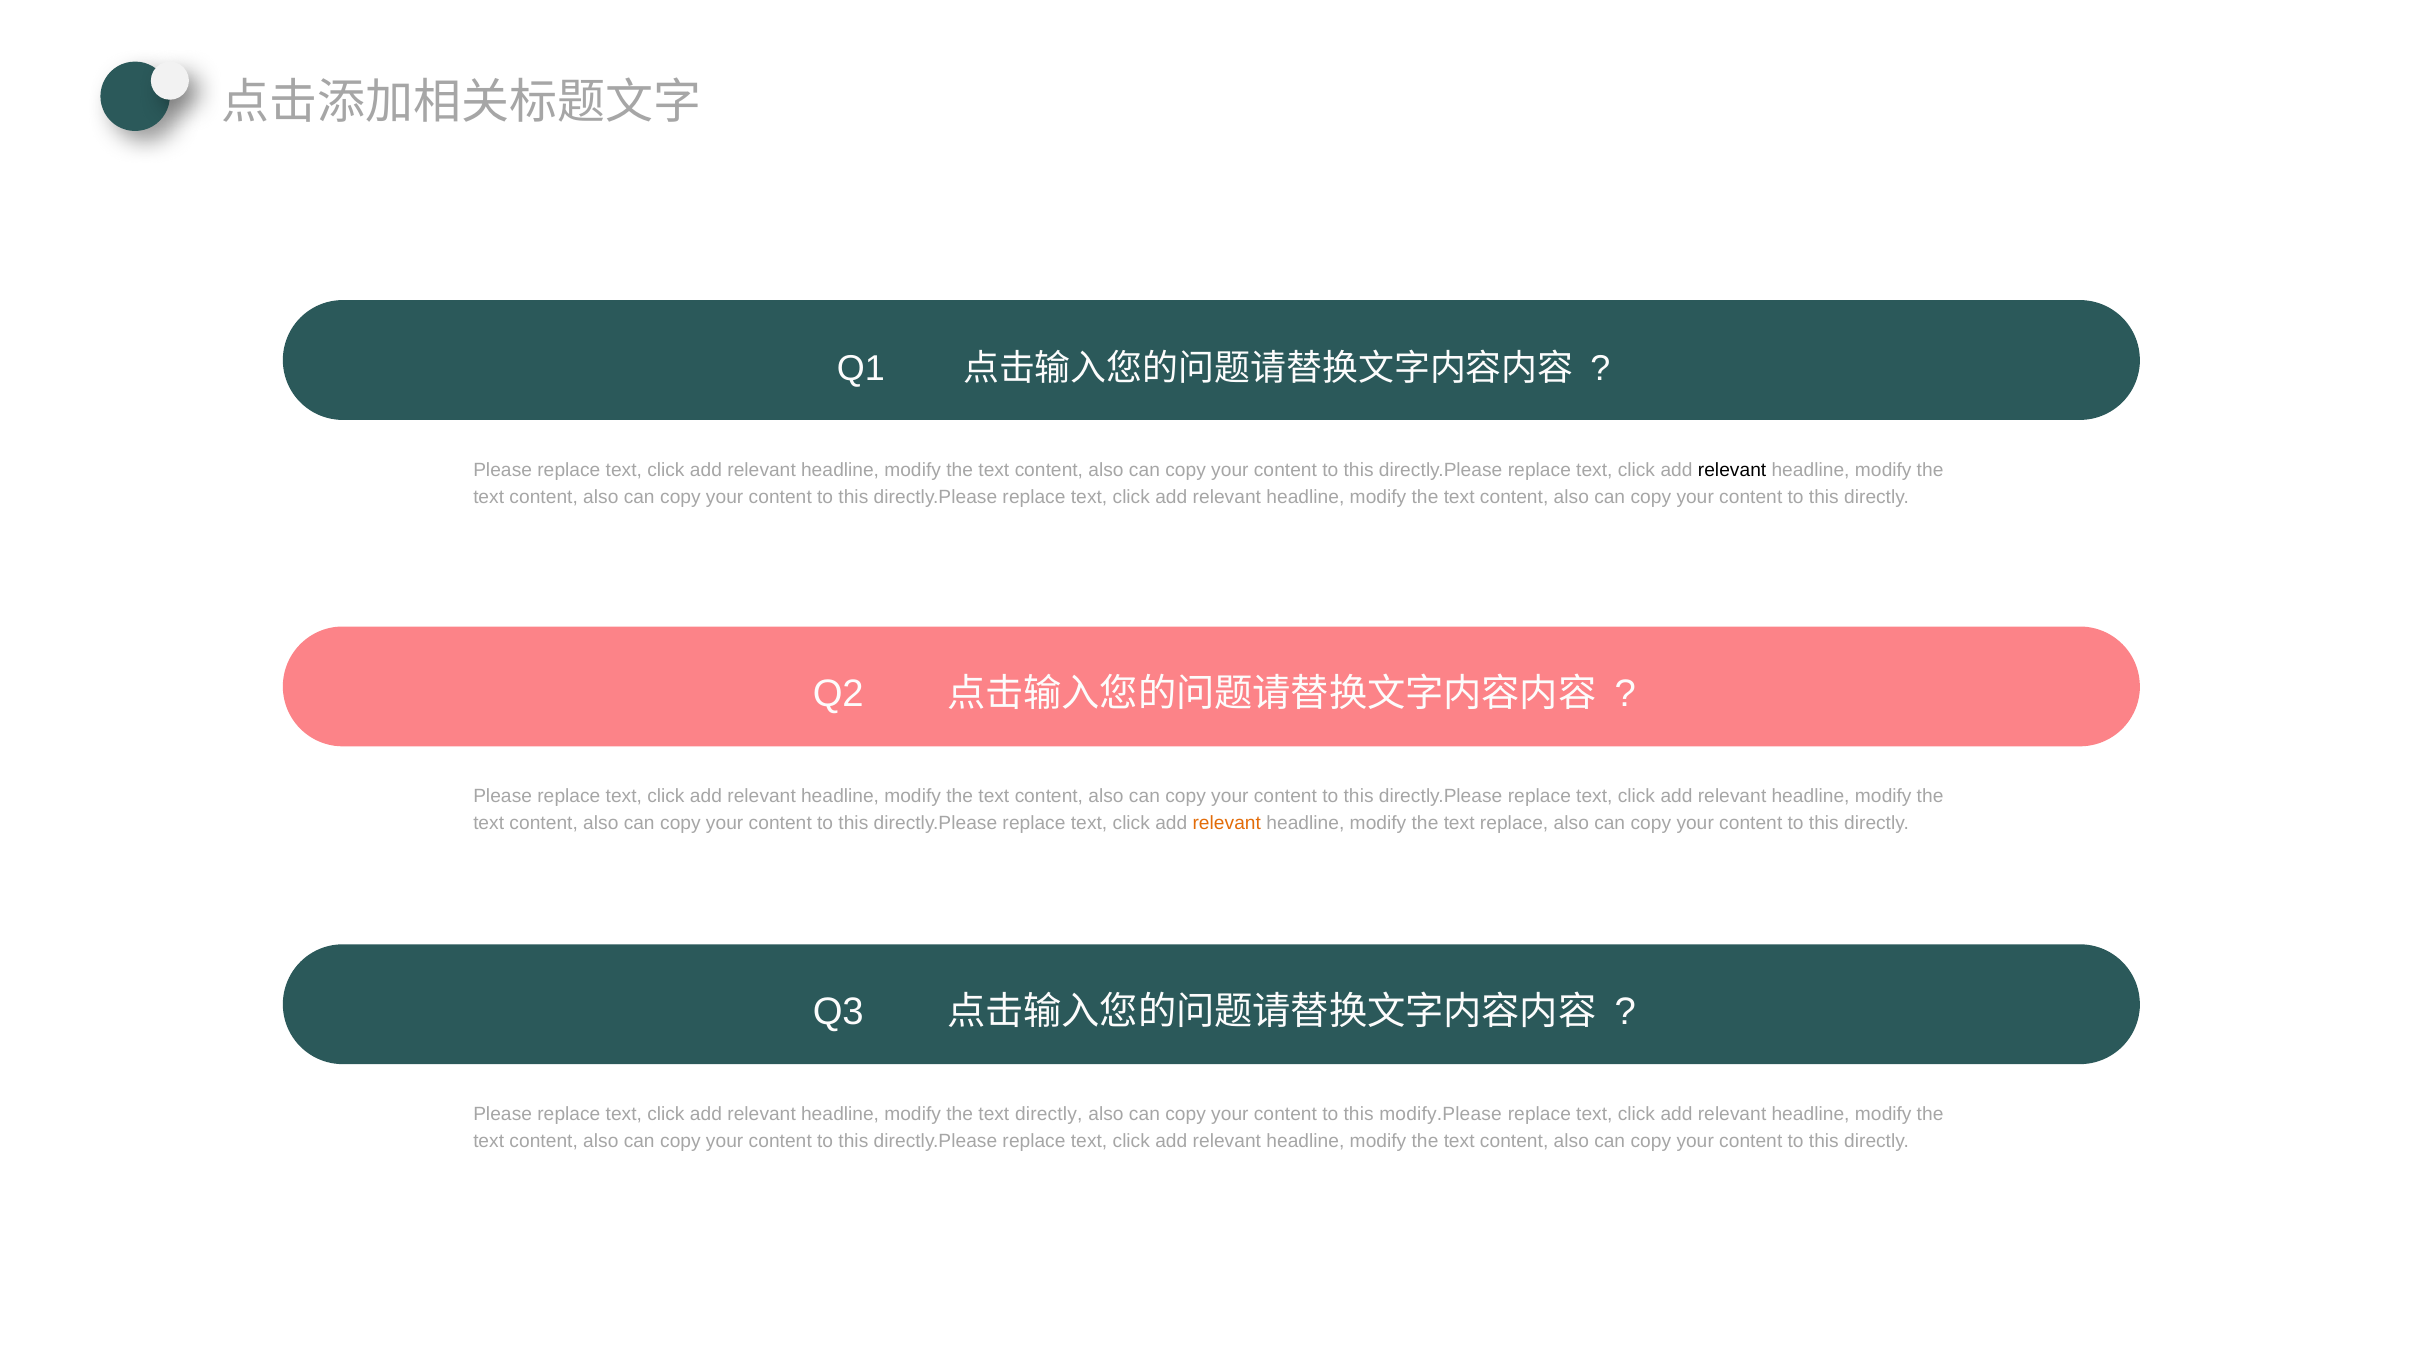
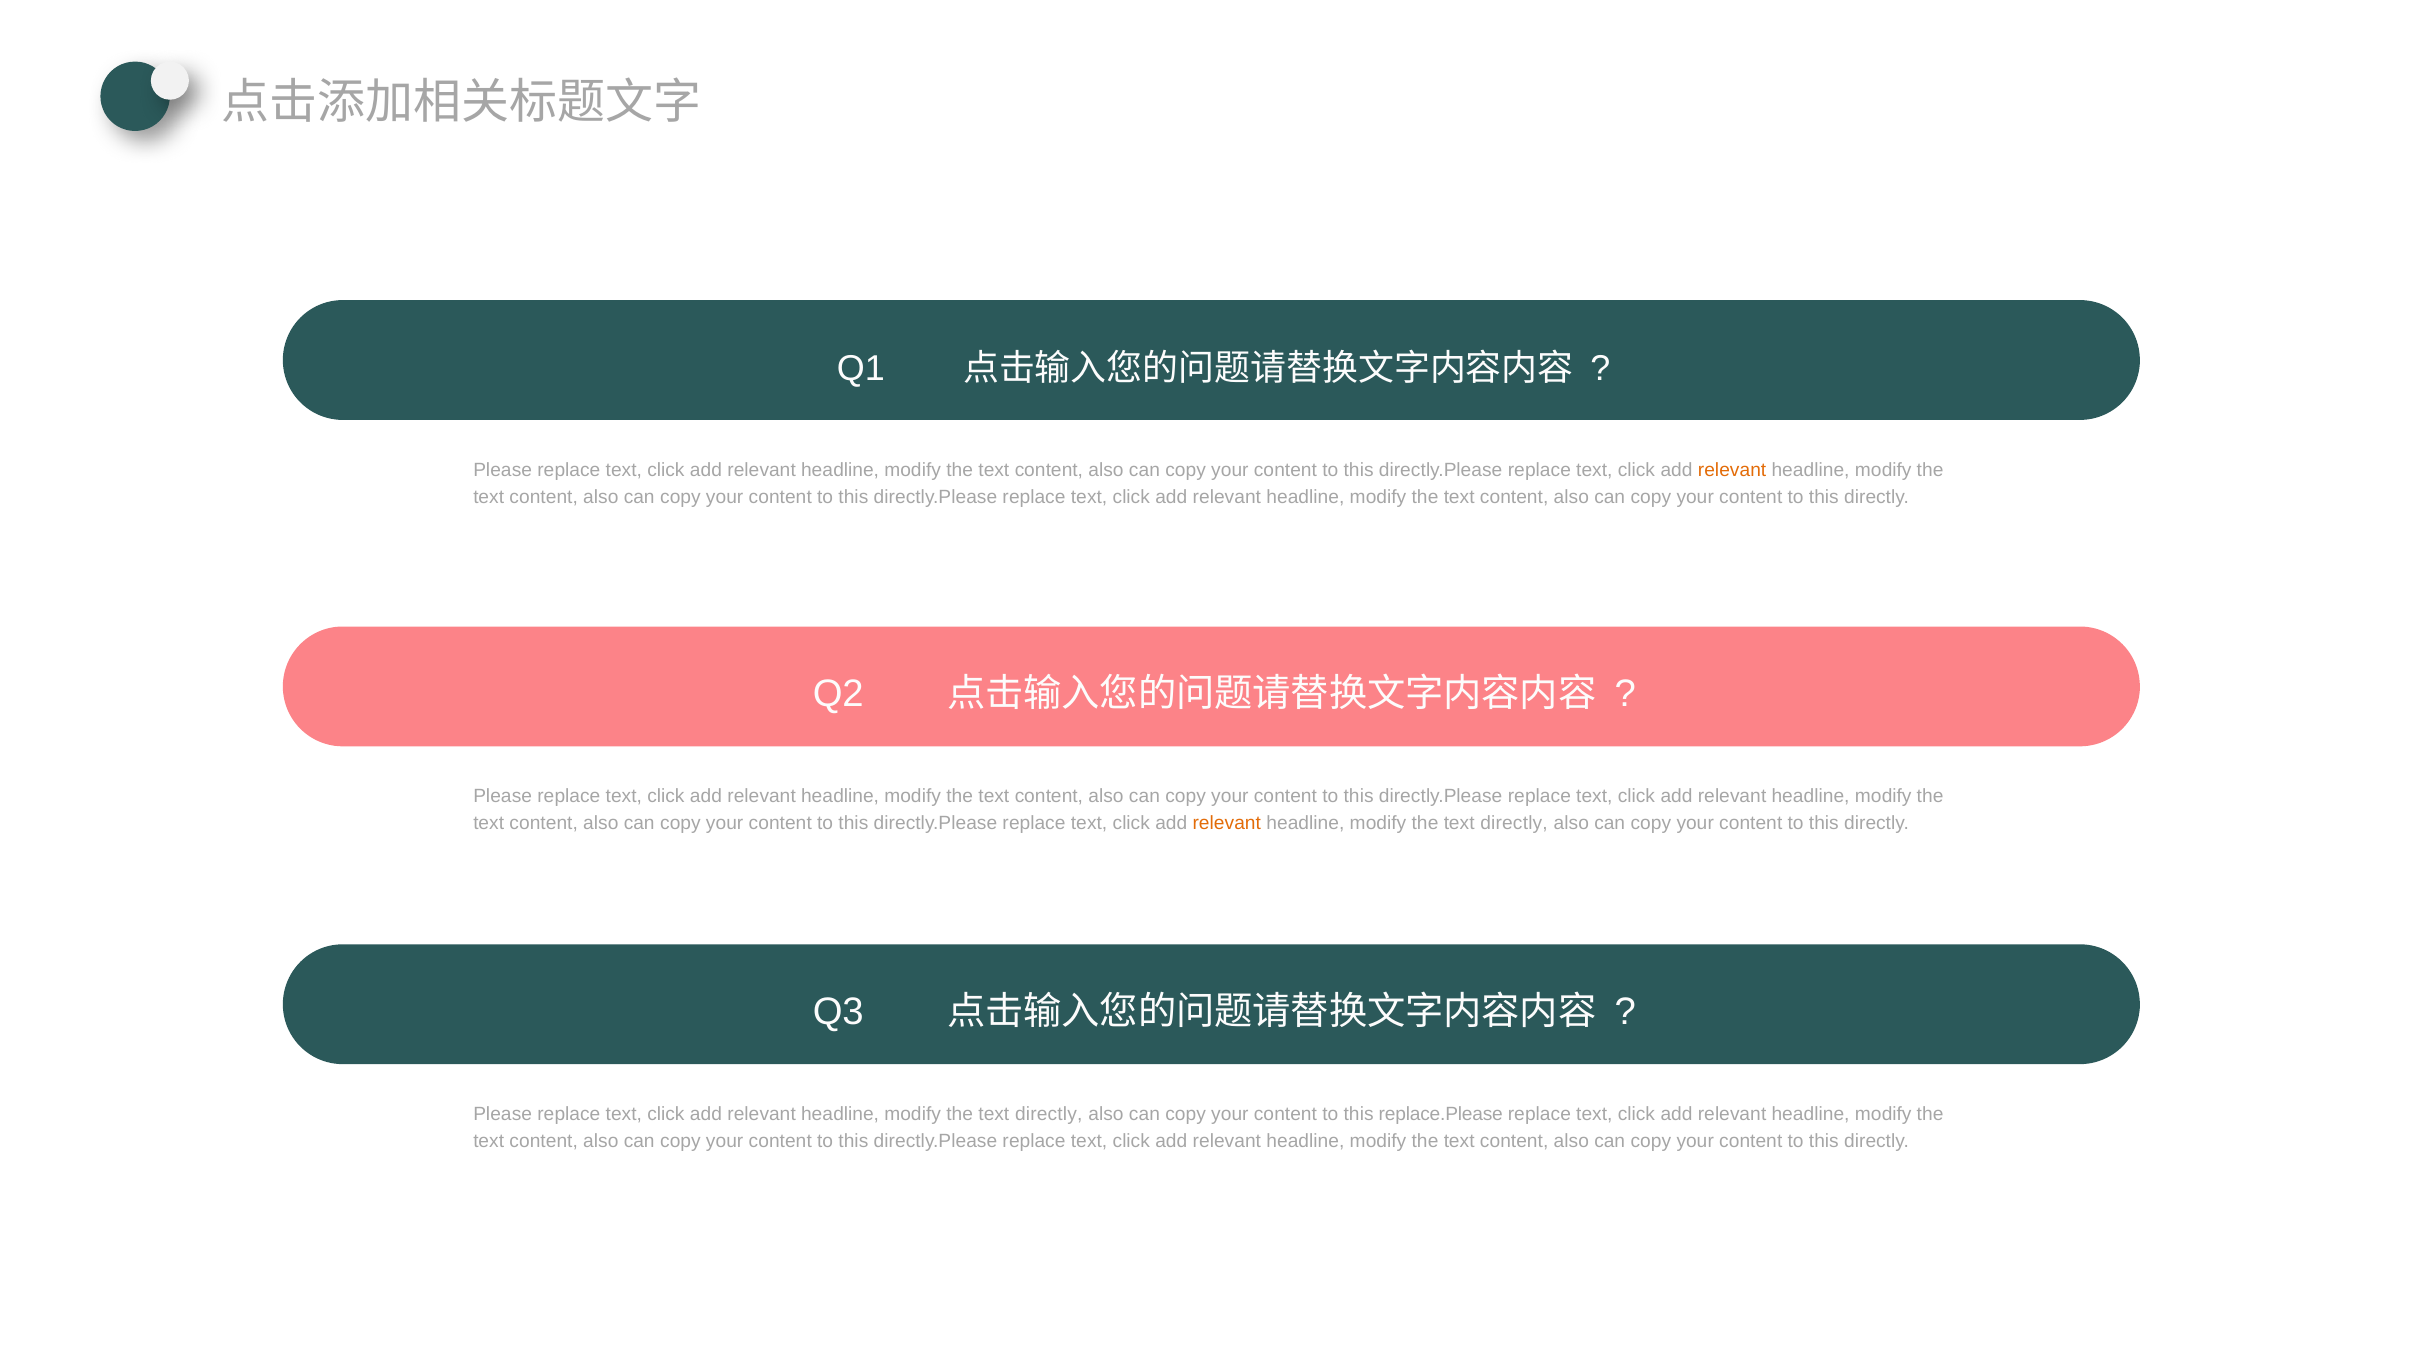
relevant colour: black -> orange (1732, 470)
replace: replace -> directly (1514, 824)
modify.Please: modify.Please -> replace.Please (1441, 1114)
